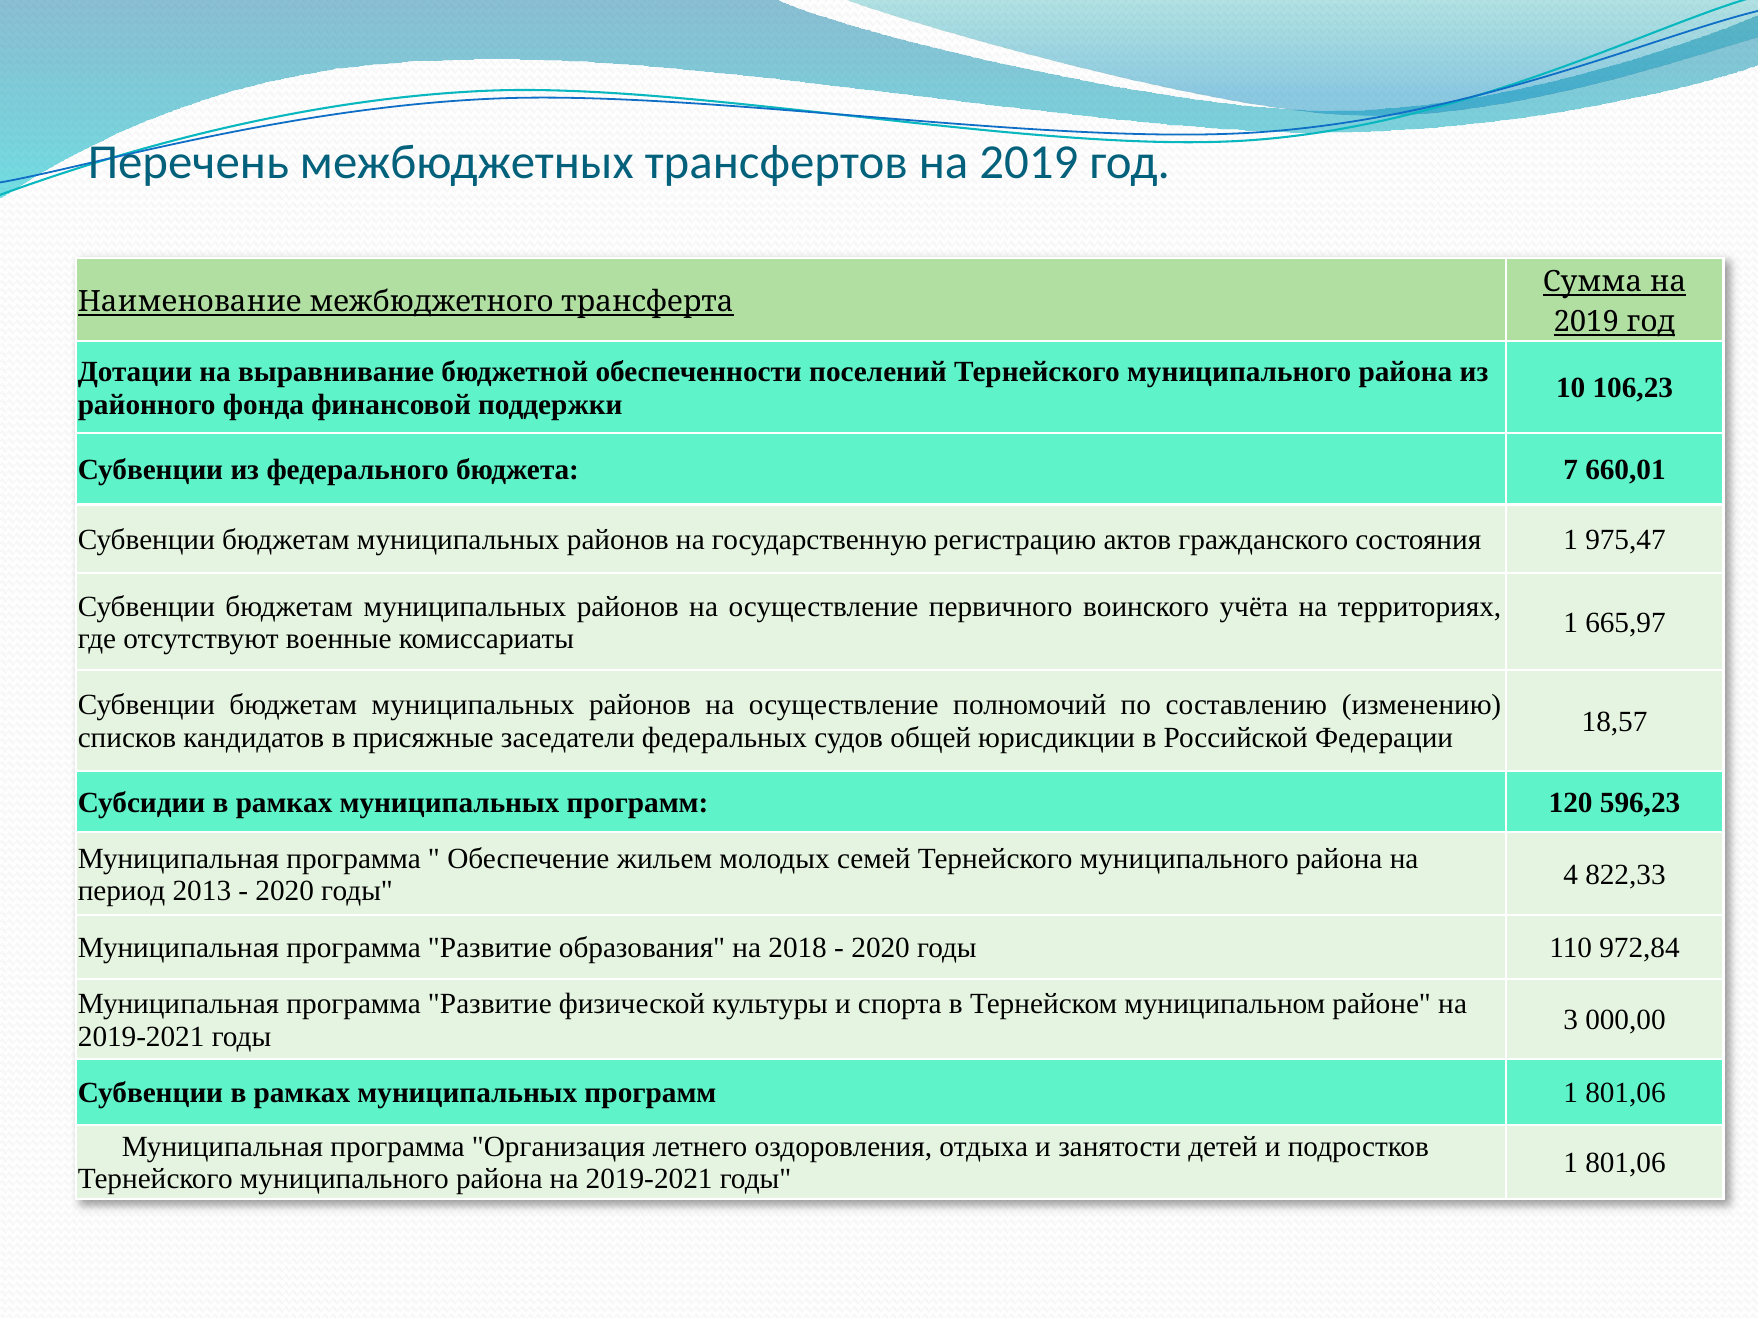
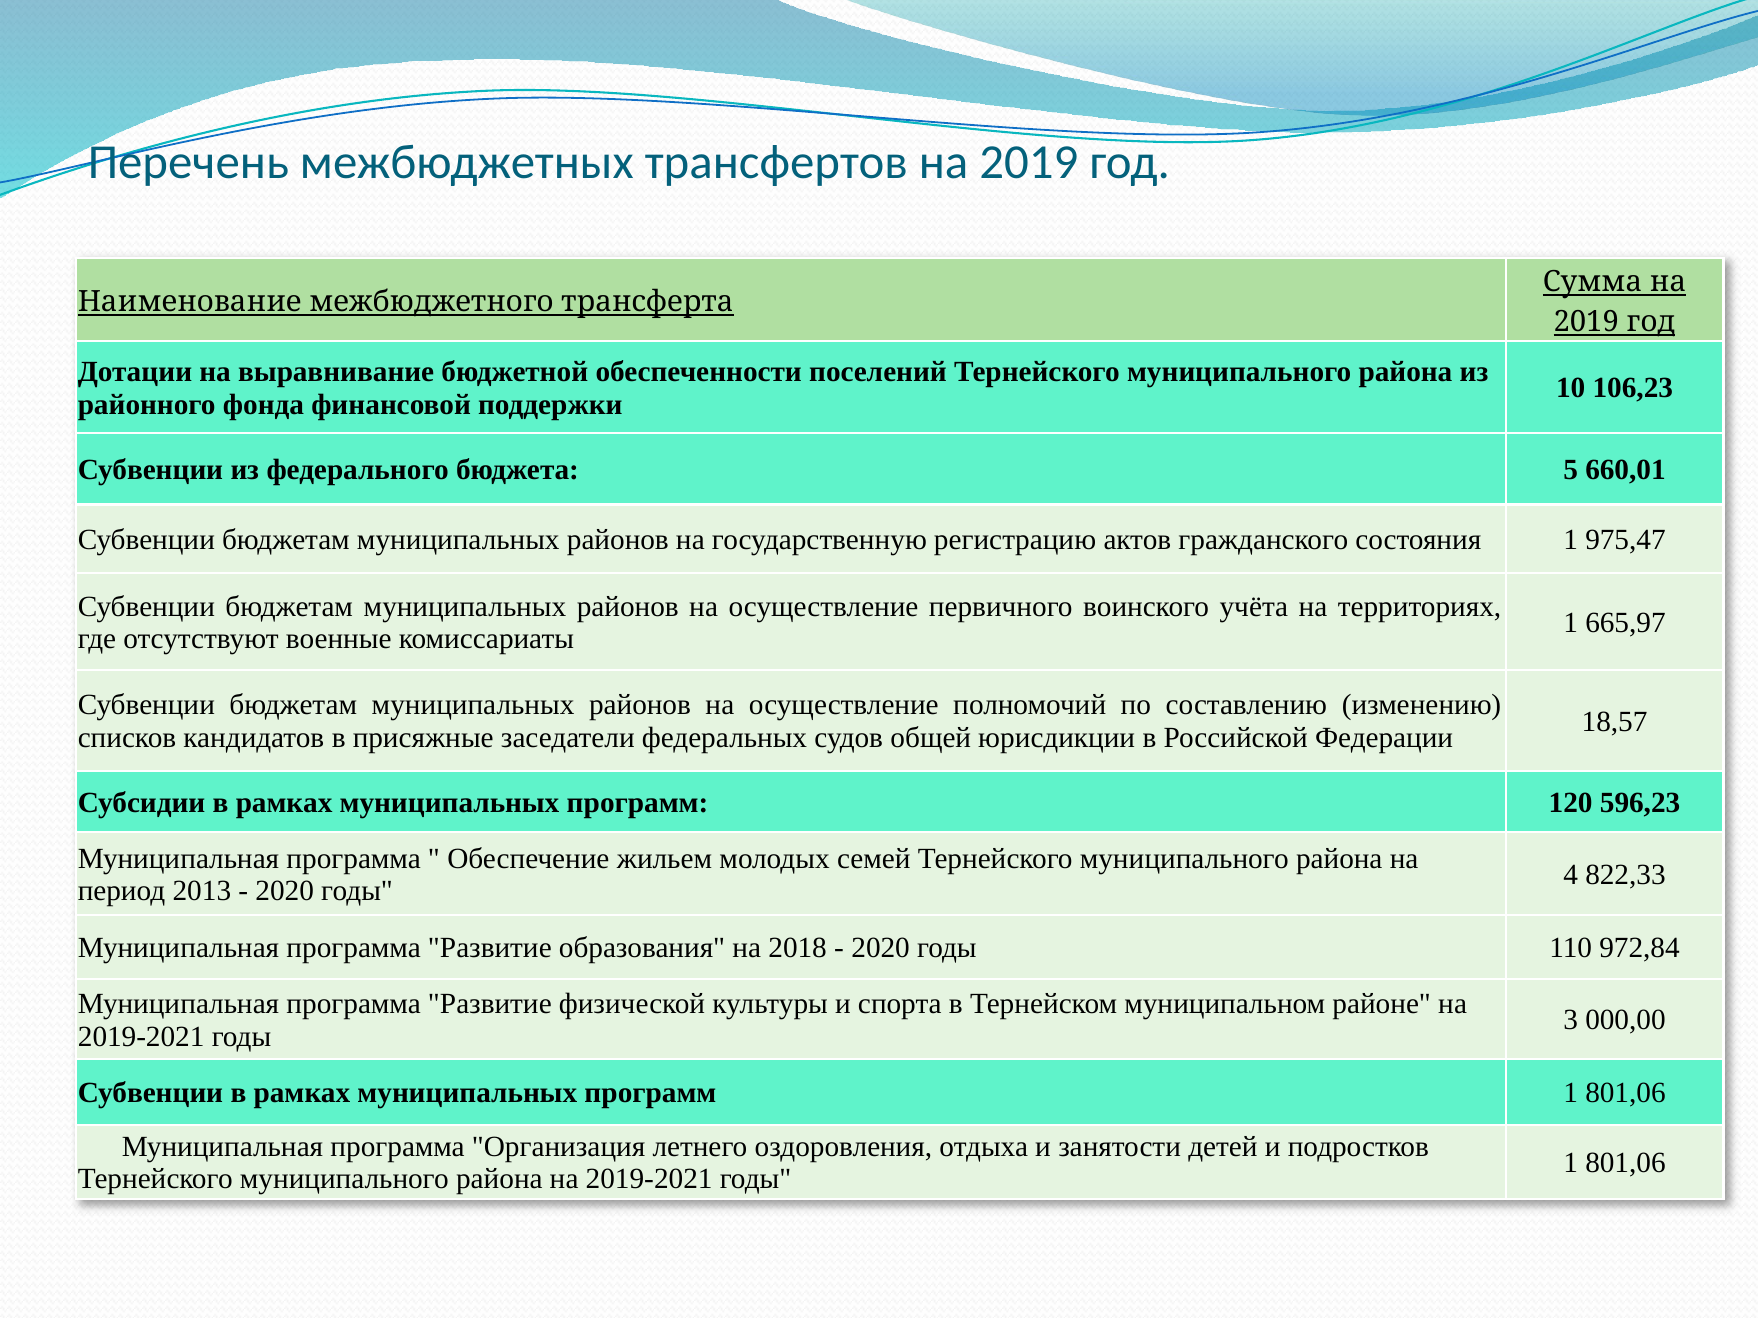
7: 7 -> 5 (1571, 470)
